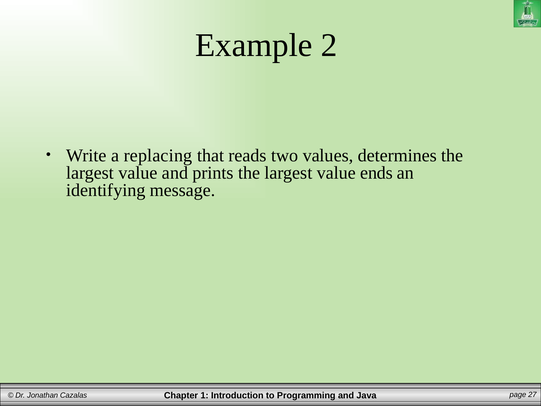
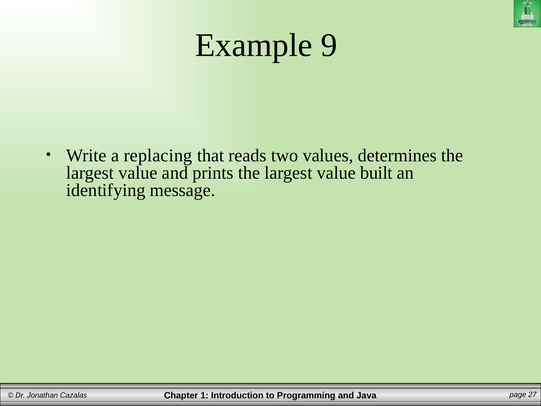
2: 2 -> 9 (329, 45)
ends: ends -> built (376, 173)
